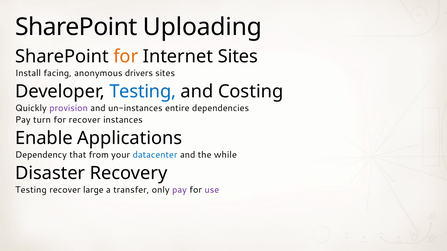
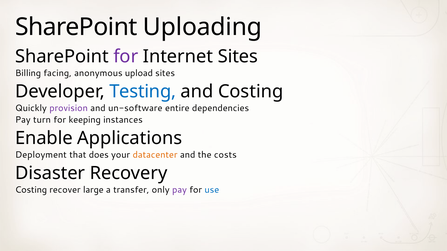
for colour: orange -> purple (126, 57)
Install: Install -> Billing (28, 73)
drivers: drivers -> upload (139, 73)
un-instances: un-instances -> un-software (135, 108)
for recover: recover -> keeping (85, 120)
Dependency: Dependency -> Deployment (41, 155)
from: from -> does (99, 155)
datacenter colour: blue -> orange (155, 155)
while: while -> costs (225, 155)
Testing: Testing -> Costing (31, 190)
use colour: purple -> blue (212, 190)
